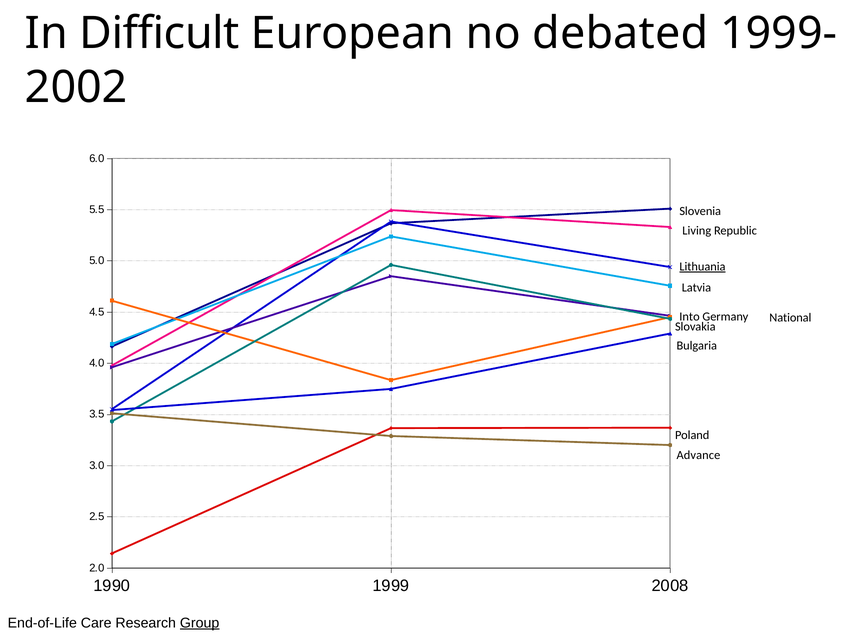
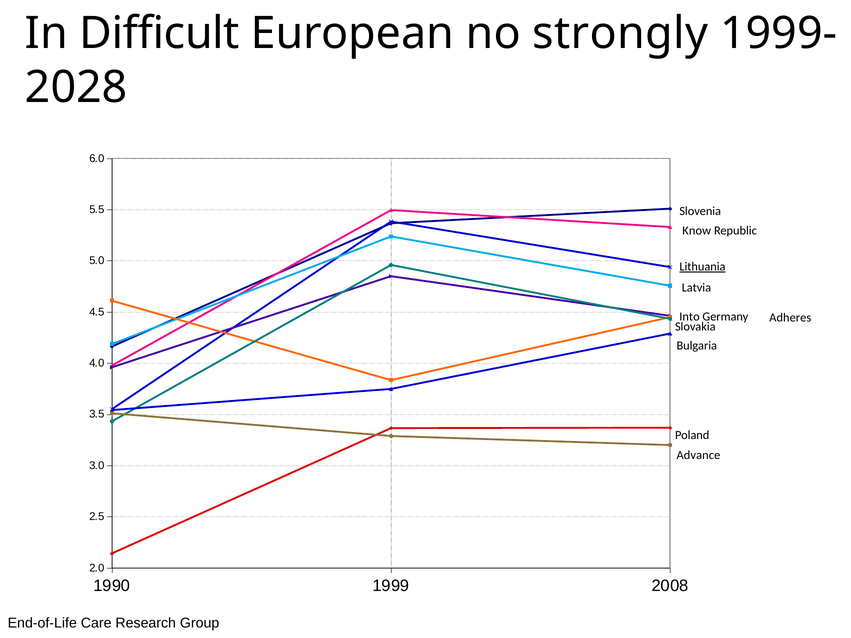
debated: debated -> strongly (620, 33)
2002: 2002 -> 2028 (76, 87)
Living: Living -> Know (697, 231)
National: National -> Adheres (790, 318)
Group underline: present -> none (200, 623)
